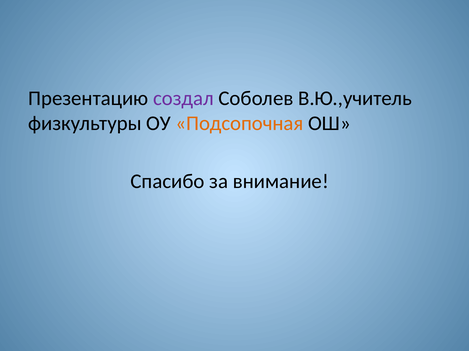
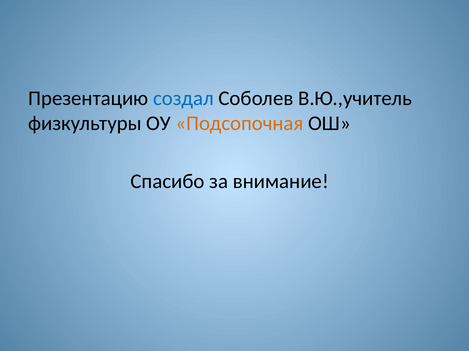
создал colour: purple -> blue (183, 98)
